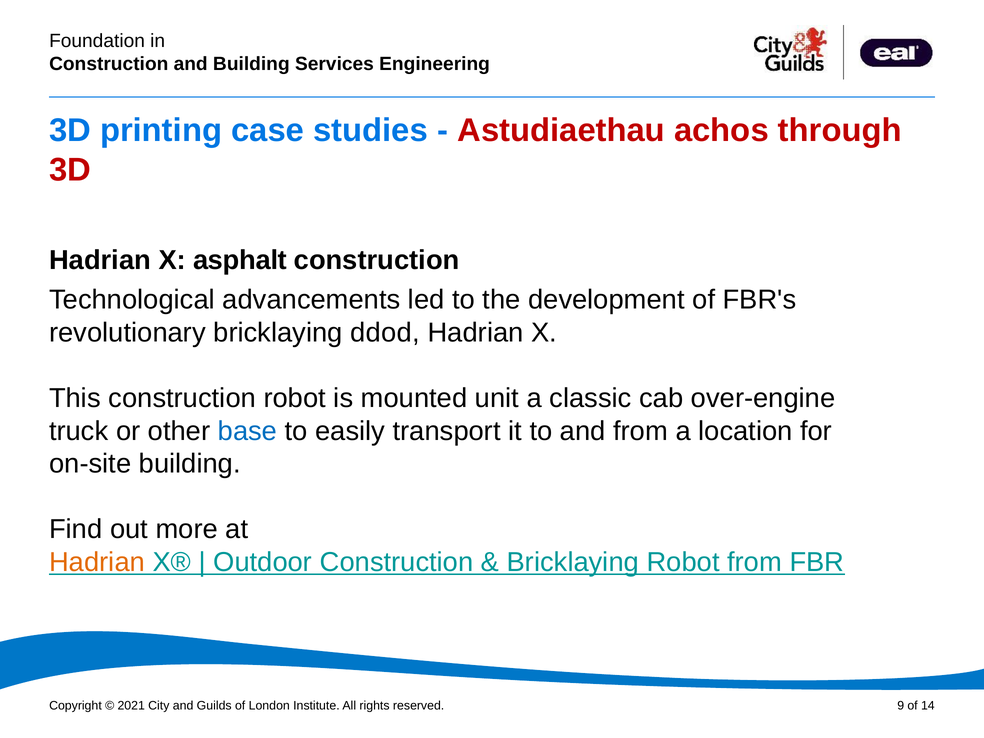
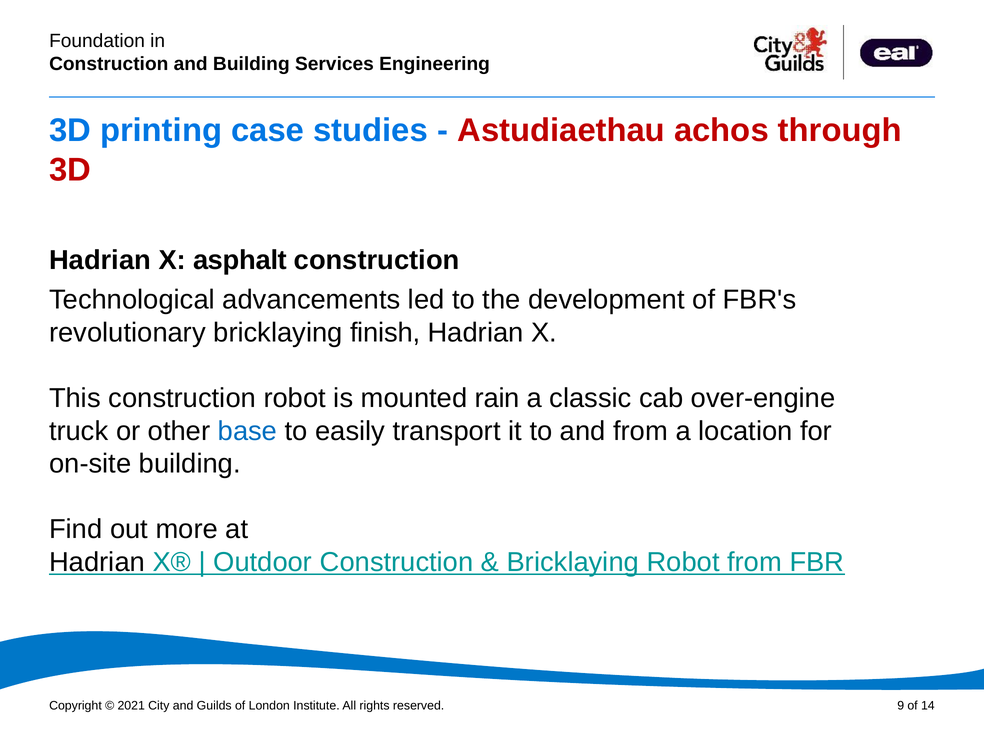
ddod: ddod -> finish (385, 333)
unit: unit -> rain (497, 398)
Hadrian colour: orange -> black (97, 562)
